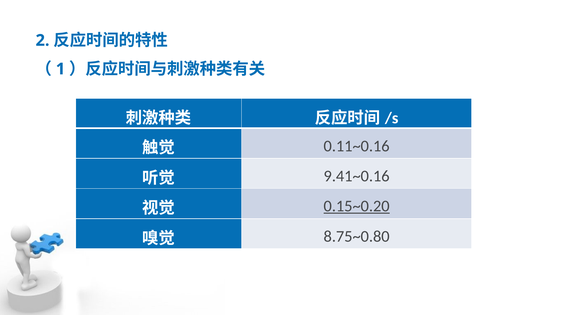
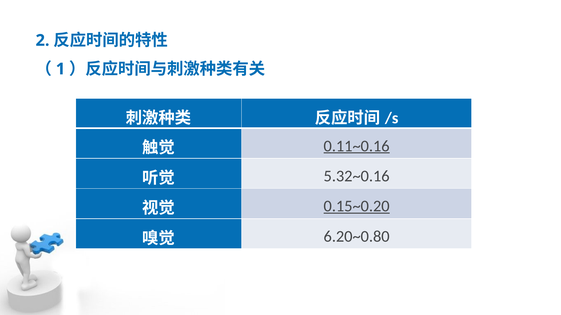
0.11~0.16 underline: none -> present (357, 146)
9.41~0.16: 9.41~0.16 -> 5.32~0.16 (357, 176)
8.75~0.80: 8.75~0.80 -> 6.20~0.80 (357, 237)
